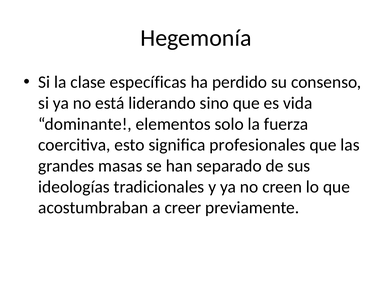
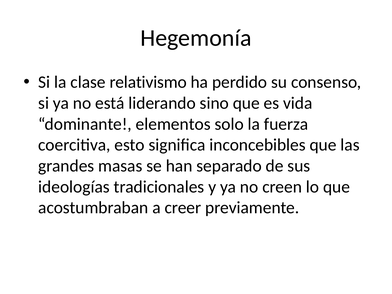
específicas: específicas -> relativismo (148, 82)
profesionales: profesionales -> inconcebibles (258, 145)
